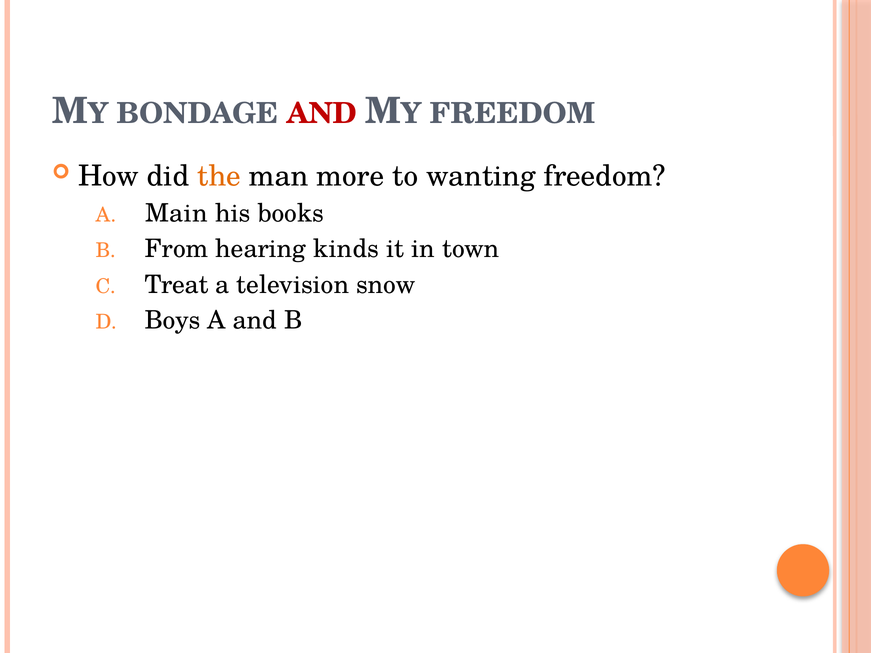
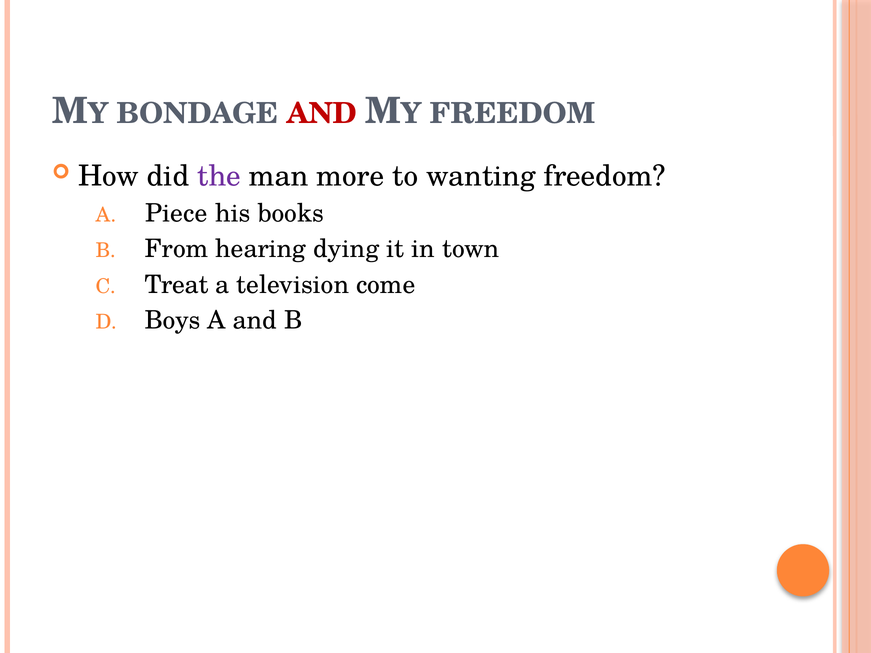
the colour: orange -> purple (219, 176)
Main: Main -> Piece (176, 214)
kinds: kinds -> dying (346, 249)
snow: snow -> come (386, 285)
